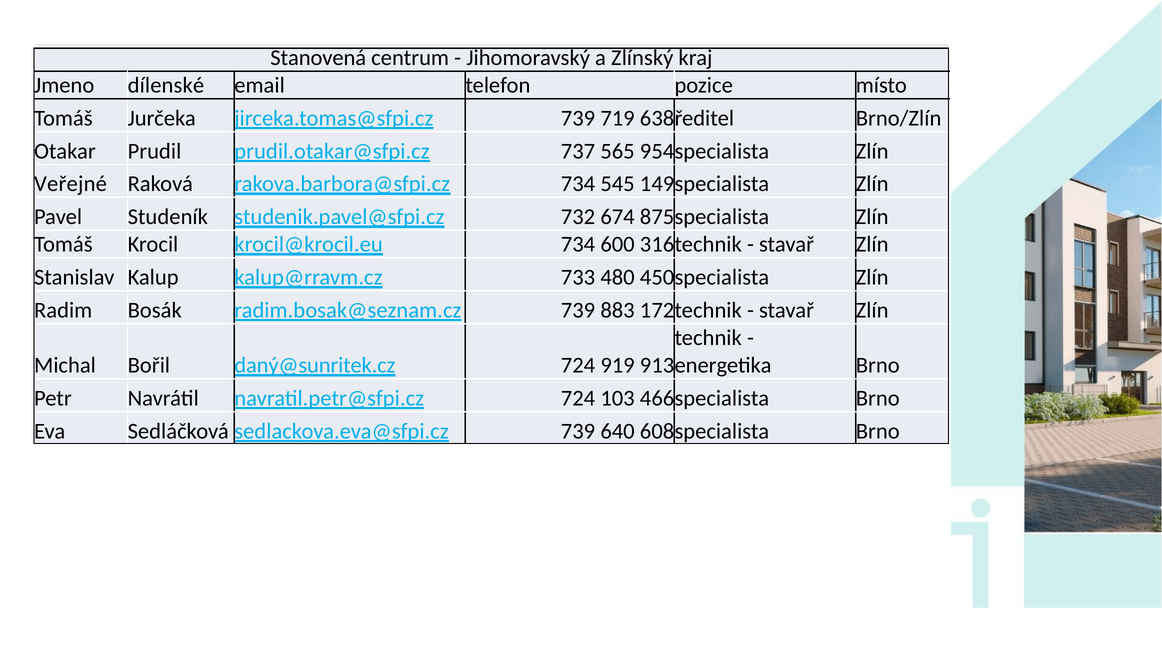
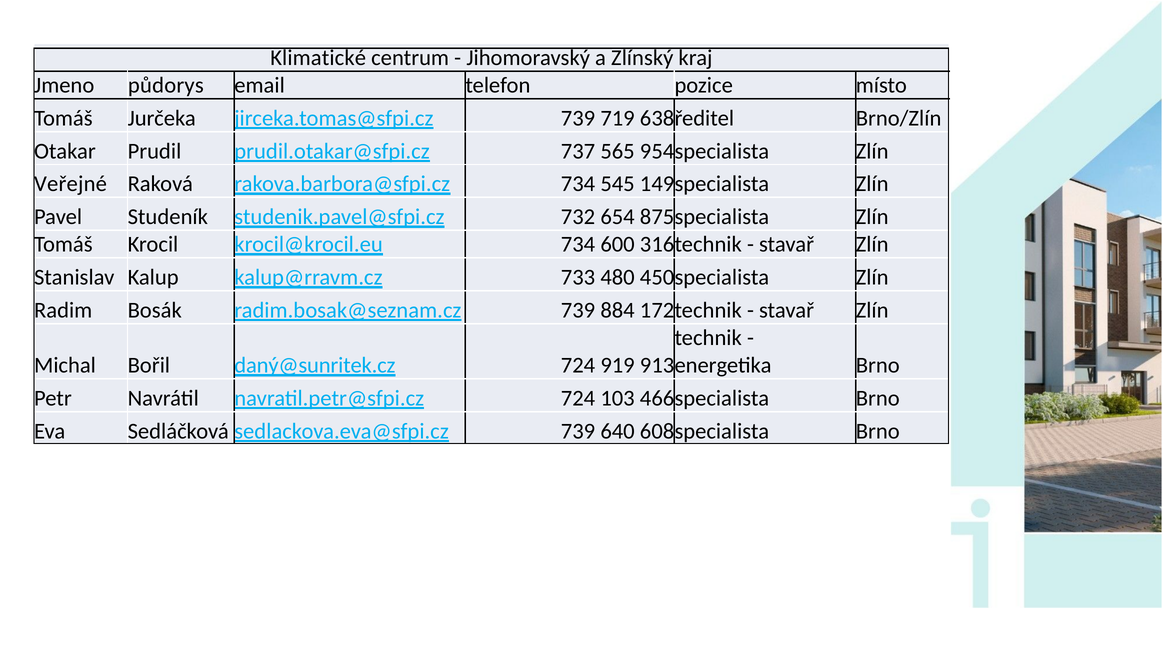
Stanovená: Stanovená -> Klimatické (318, 58)
dílenské: dílenské -> půdorys (166, 85)
674: 674 -> 654 (618, 217)
883: 883 -> 884 (618, 310)
